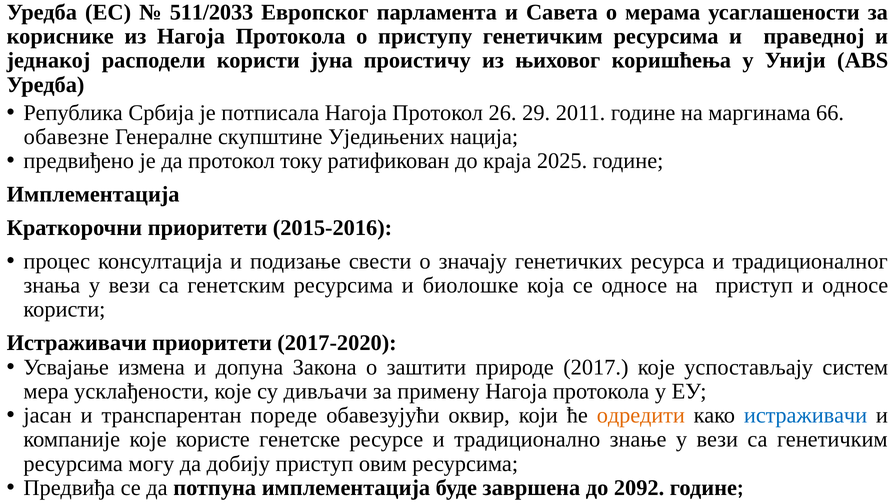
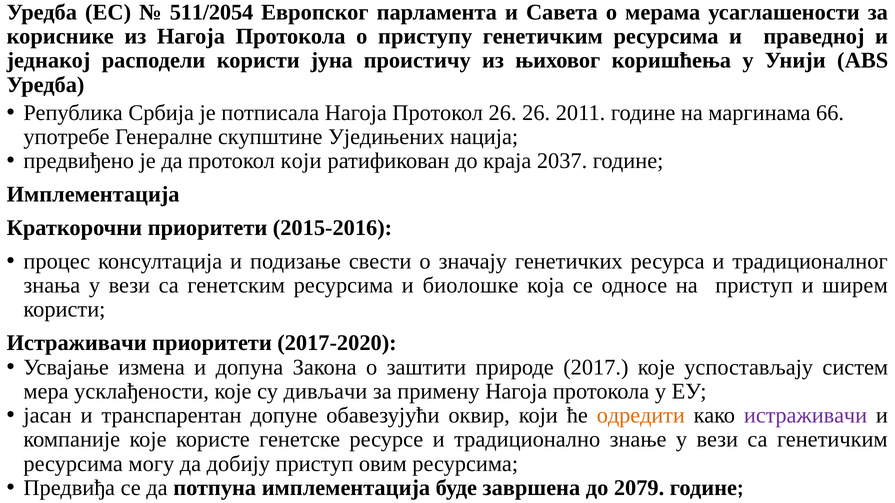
511/2033: 511/2033 -> 511/2054 (211, 12)
26 29: 29 -> 26 (536, 113)
обавезне: обавезне -> употребе (67, 137)
протокол току: току -> који (301, 161)
2025: 2025 -> 2037 (562, 161)
и односе: односе -> ширем (855, 286)
пореде: пореде -> допуне (284, 416)
истраживачи colour: blue -> purple (806, 416)
2092: 2092 -> 2079 (639, 488)
